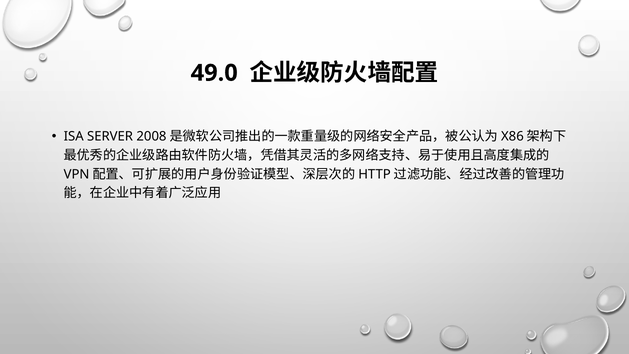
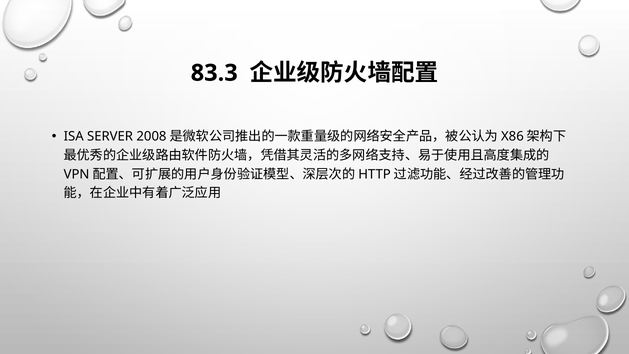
49.0: 49.0 -> 83.3 (214, 73)
